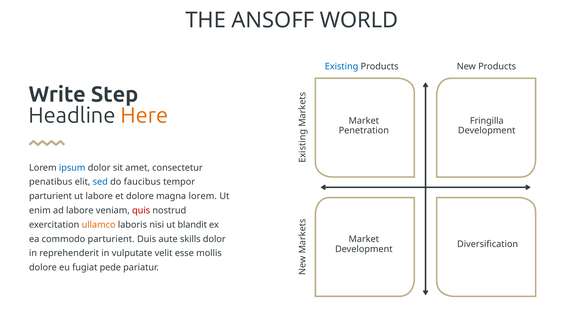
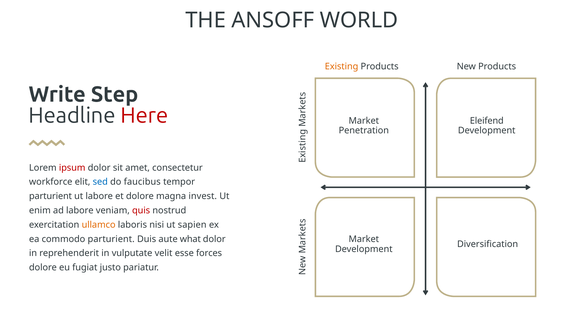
Existing colour: blue -> orange (342, 66)
Here colour: orange -> red (144, 115)
Fringilla: Fringilla -> Eleifend (487, 120)
ipsum colour: blue -> red (72, 167)
penatibus: penatibus -> workforce (51, 182)
magna lorem: lorem -> invest (203, 196)
blandit: blandit -> sapien (192, 224)
skills: skills -> what (190, 239)
mollis: mollis -> forces (209, 253)
pede: pede -> justo (110, 267)
